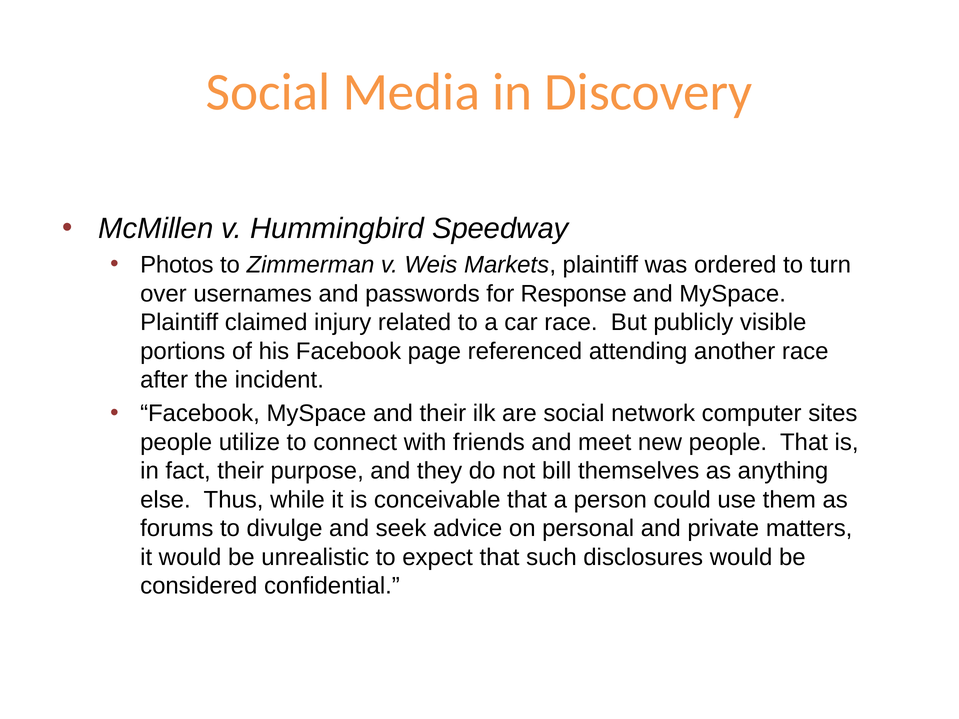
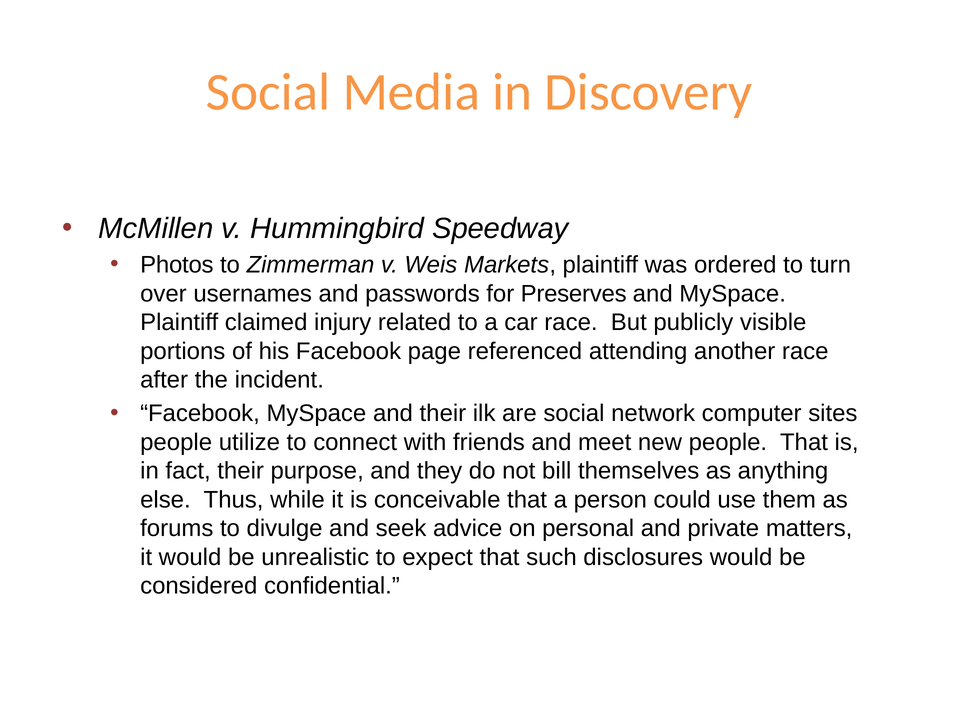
Response: Response -> Preserves (574, 294)
